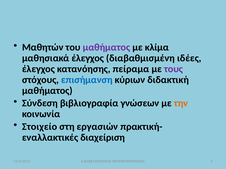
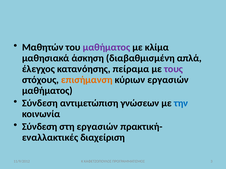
μαθησιακά έλεγχος: έλεγχος -> άσκηση (88, 58)
ιδέες: ιδέες -> απλά (189, 58)
επισήμανση colour: blue -> orange (87, 80)
κύριων διδακτική: διδακτική -> εργασιών (168, 80)
βιβλιογραφία: βιβλιογραφία -> αντιμετώπιση (89, 103)
την colour: orange -> blue (181, 103)
Στοιχείο: Στοιχείο -> Σύνδεση (40, 127)
